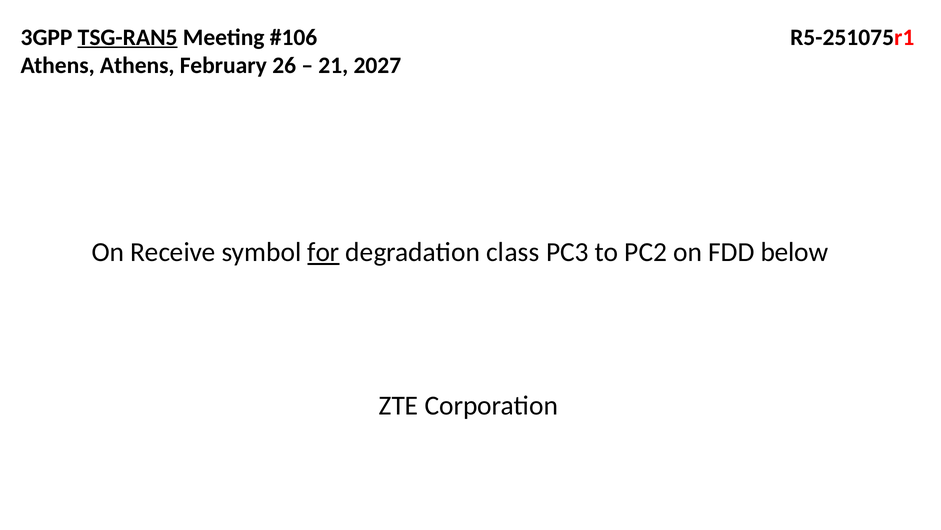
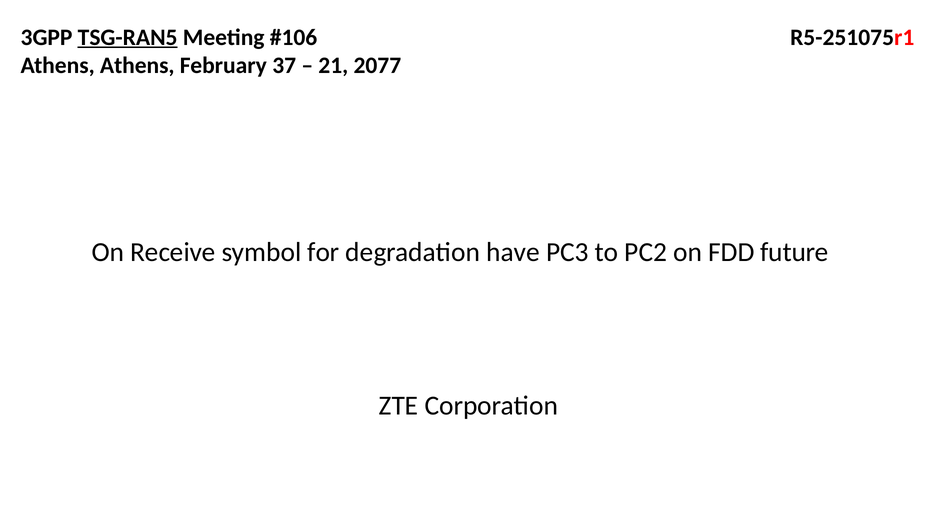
26: 26 -> 37 (284, 65)
2027: 2027 -> 2077 (377, 65)
for underline: present -> none (323, 252)
class: class -> have (513, 252)
below: below -> future (794, 252)
